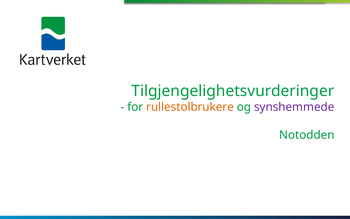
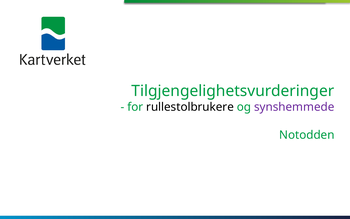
rullestolbrukere colour: orange -> black (190, 107)
